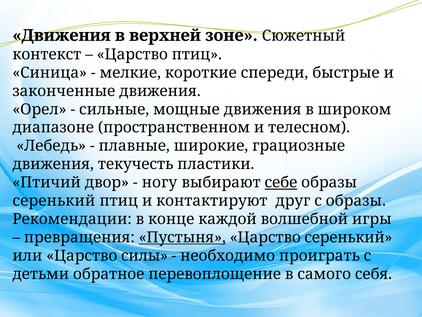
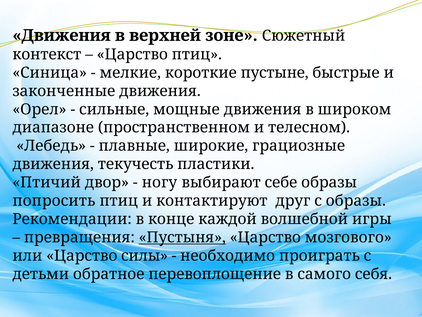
спереди: спереди -> пустыне (275, 73)
себе underline: present -> none (281, 182)
серенький: серенький -> попросить (54, 201)
Царство серенький: серенький -> мозгового (348, 237)
